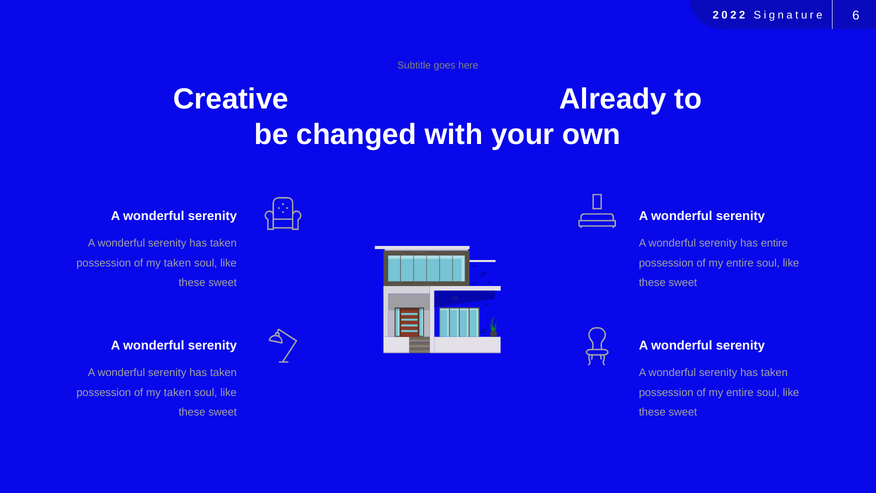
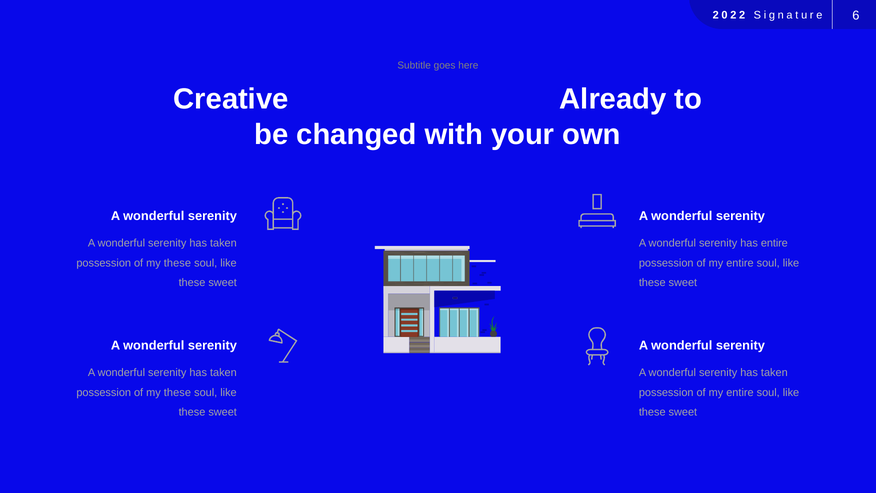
taken: taken -> these (177, 263)
taken: taken -> these (177, 392)
